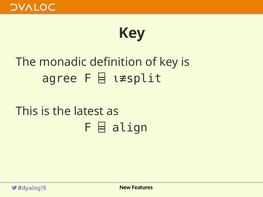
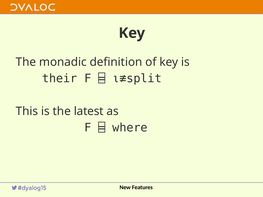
agree: agree -> their (60, 79)
align: align -> where (130, 128)
